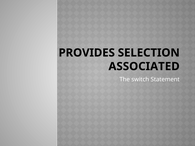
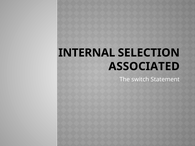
PROVIDES: PROVIDES -> INTERNAL (87, 53)
